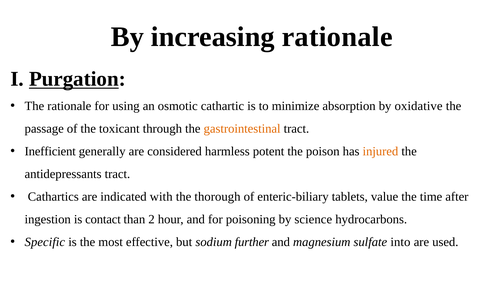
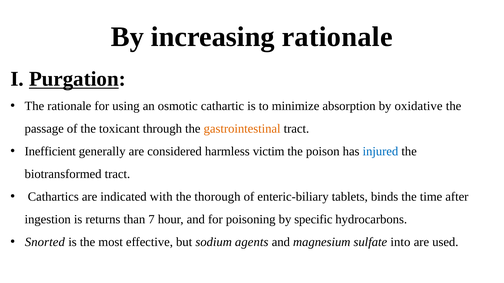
potent: potent -> victim (269, 152)
injured colour: orange -> blue (380, 152)
antidepressants: antidepressants -> biotransformed (63, 174)
value: value -> binds (385, 197)
contact: contact -> returns (103, 220)
2: 2 -> 7 (152, 220)
science: science -> specific (313, 220)
Specific: Specific -> Snorted (45, 242)
further: further -> agents (252, 242)
